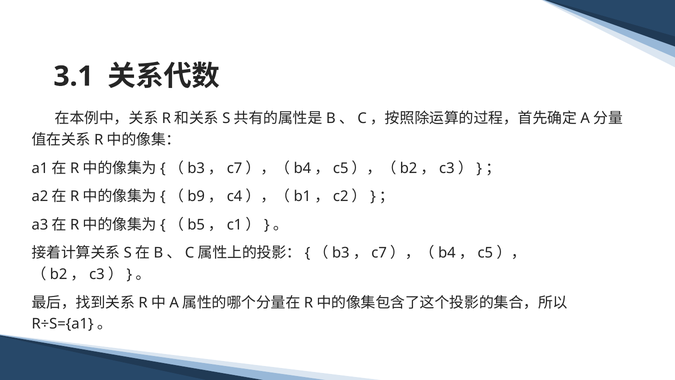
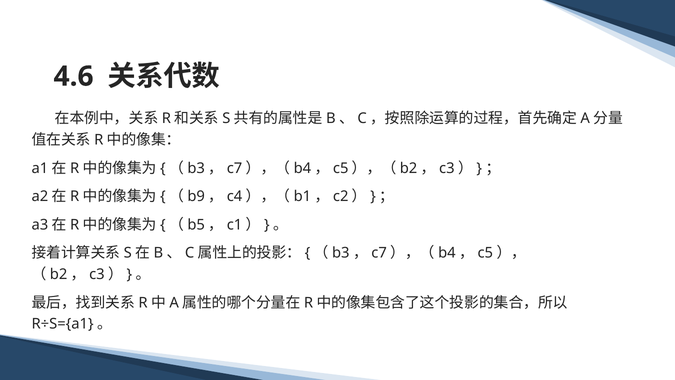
3.1: 3.1 -> 4.6 (74, 76)
